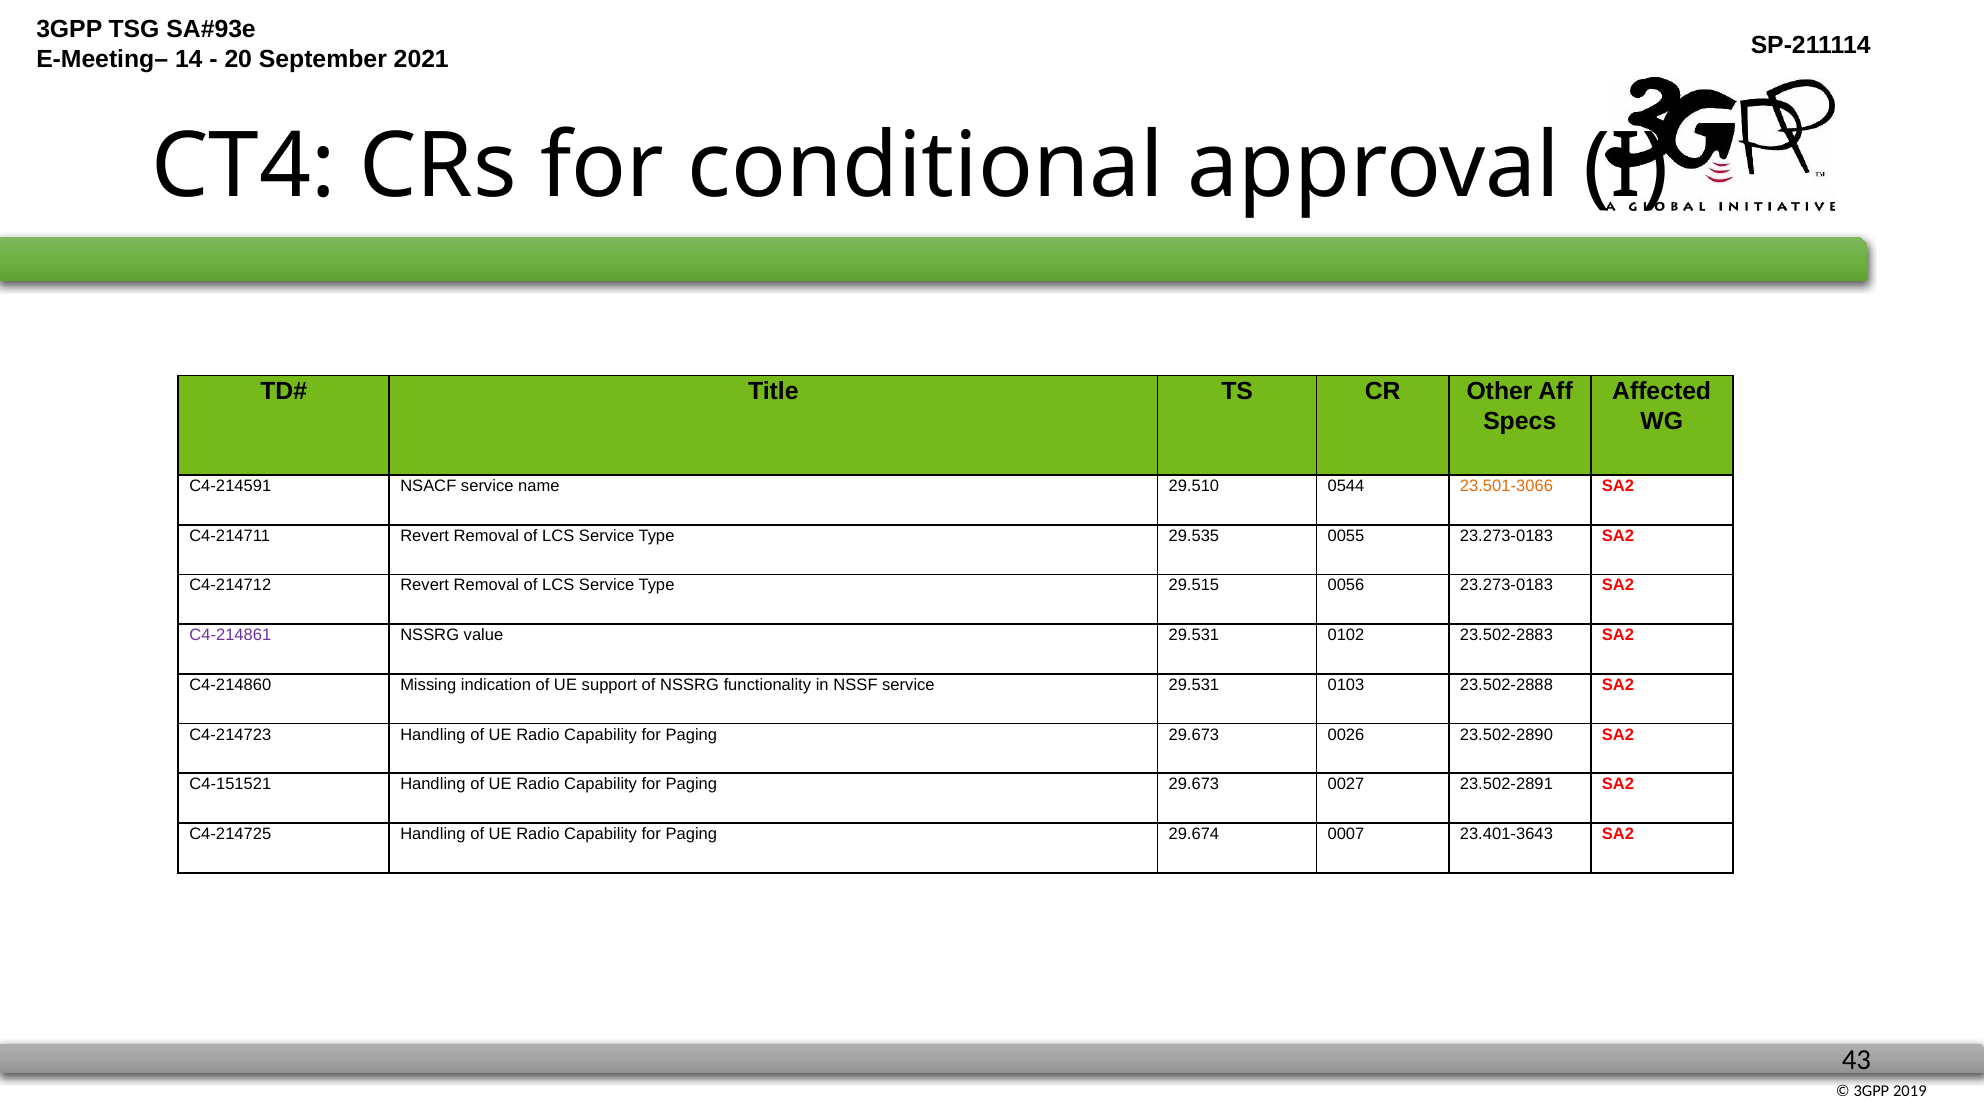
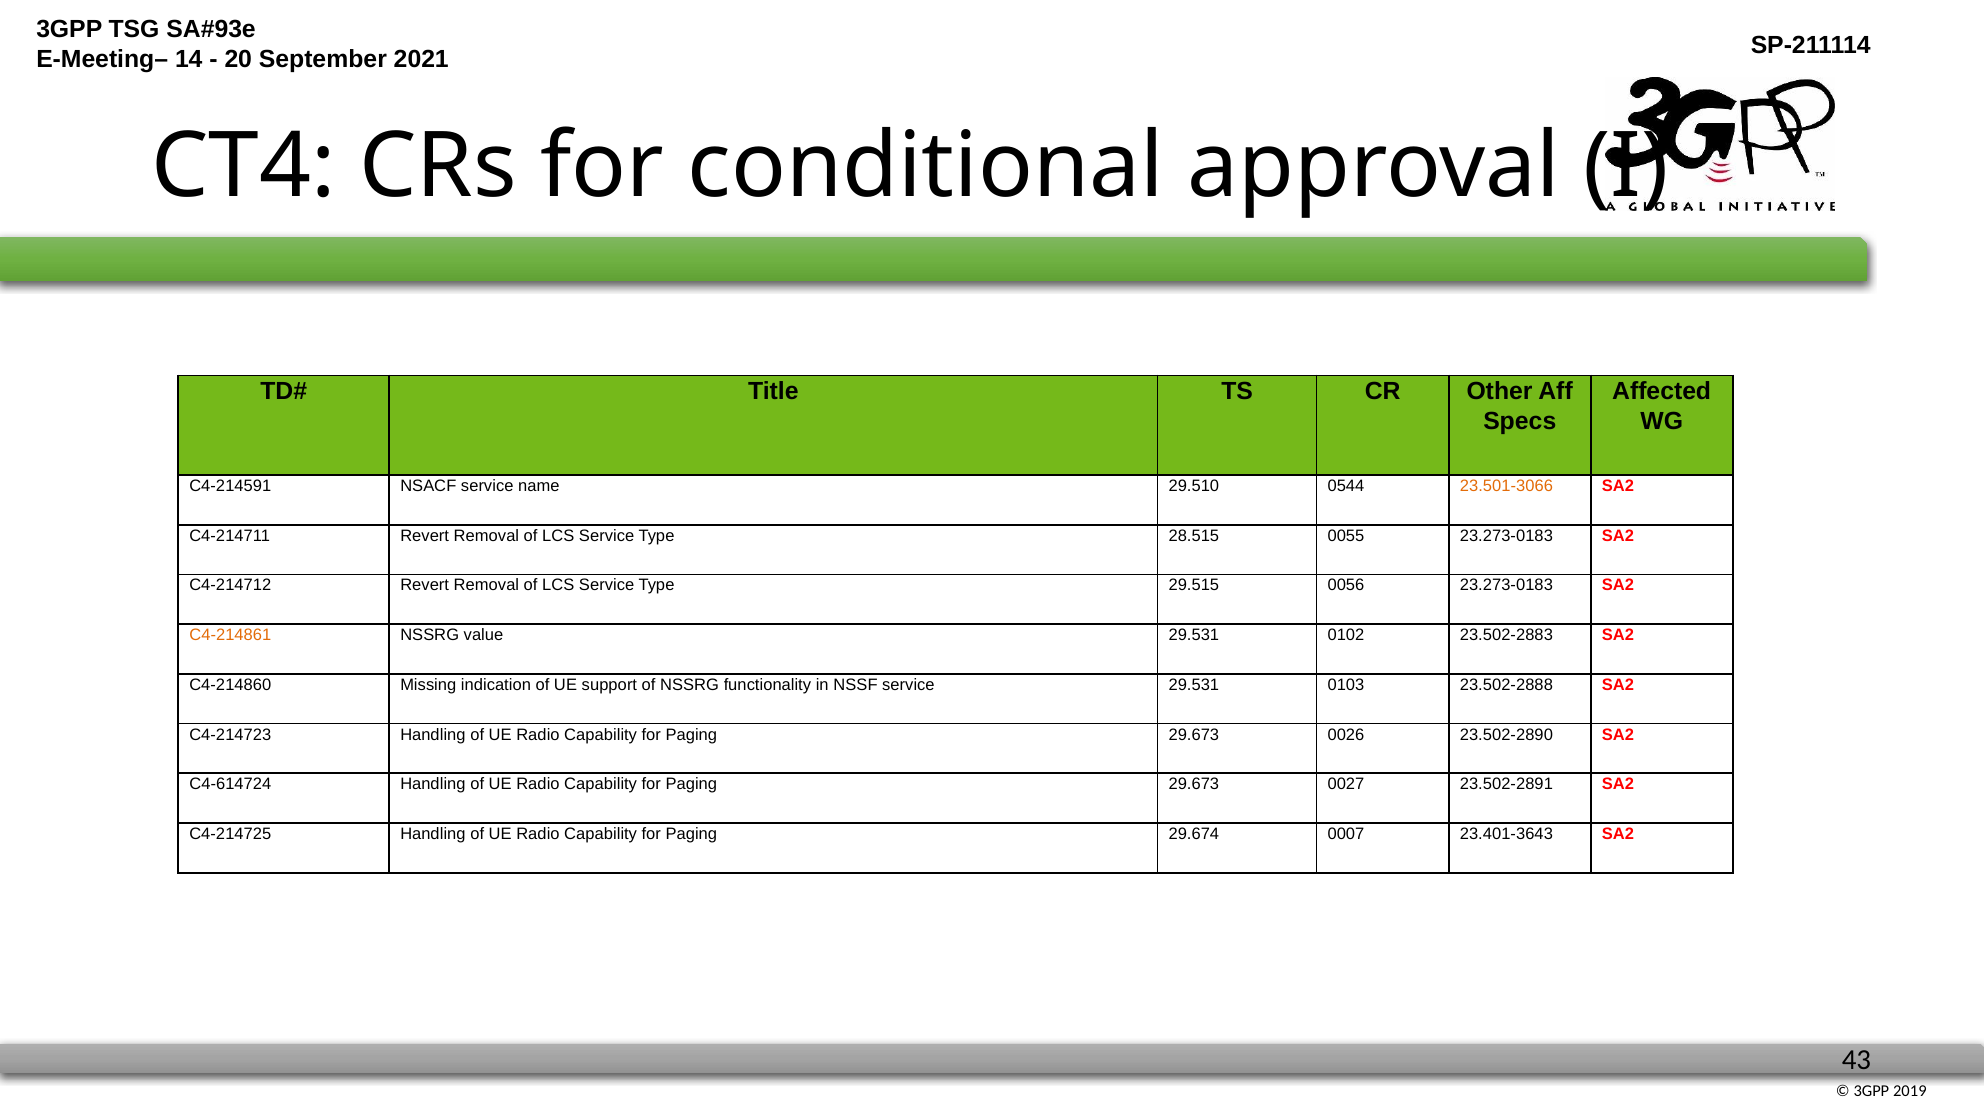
29.535: 29.535 -> 28.515 (1194, 536)
C4-214861 colour: purple -> orange (230, 635)
C4-151521: C4-151521 -> C4-614724 (230, 784)
